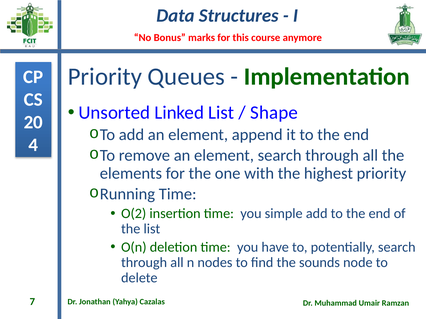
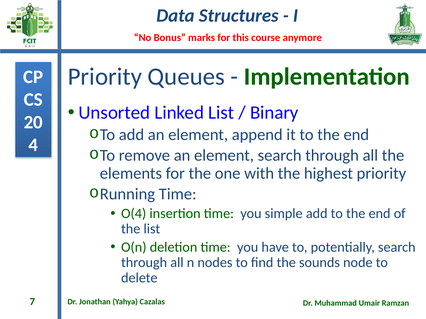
Shape: Shape -> Binary (274, 113)
O(2: O(2 -> O(4 (134, 214)
